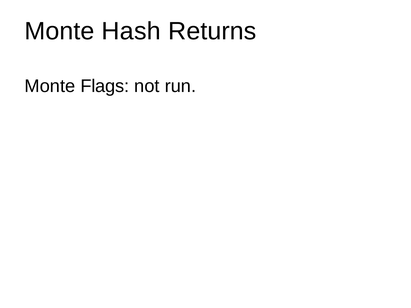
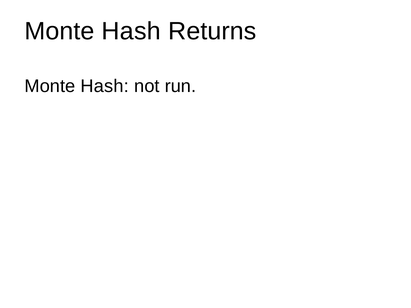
Flags: Flags -> Hash (105, 86)
